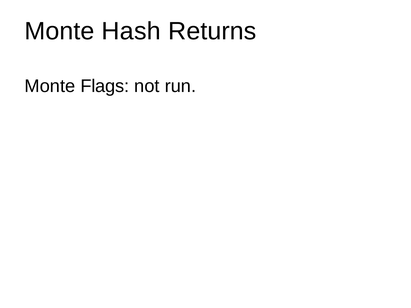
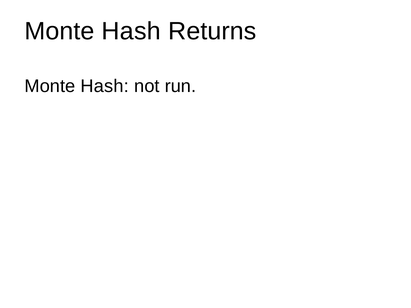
Flags: Flags -> Hash (105, 86)
